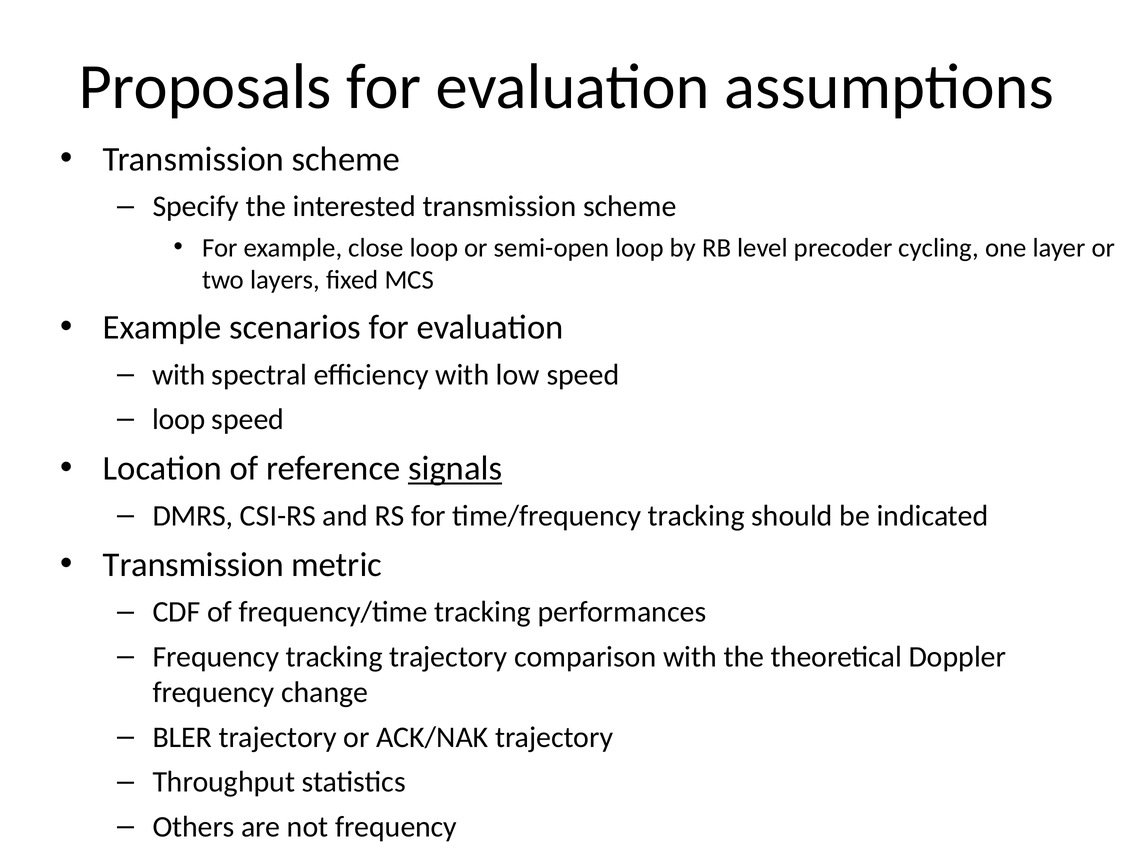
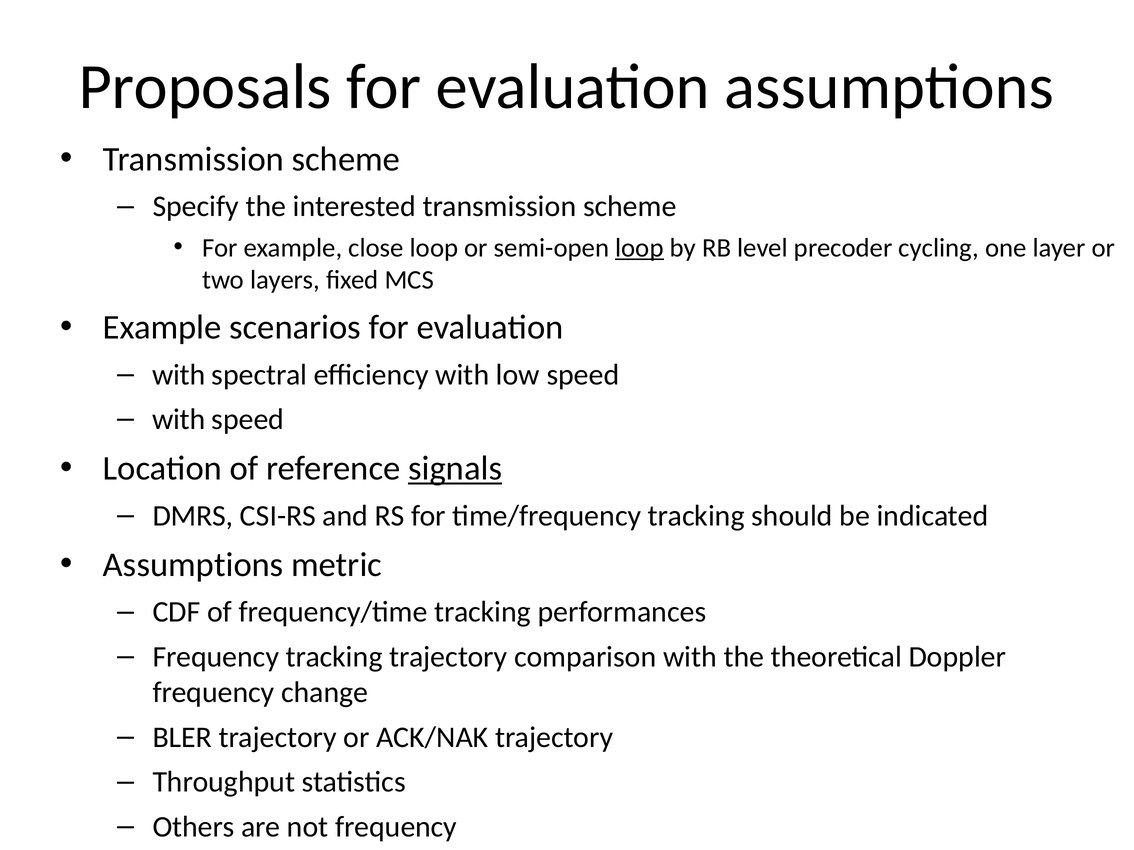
loop underline: none -> present (639, 248)
loop: loop -> with (179, 420)
Transmission: Transmission -> Assumptions (193, 565)
